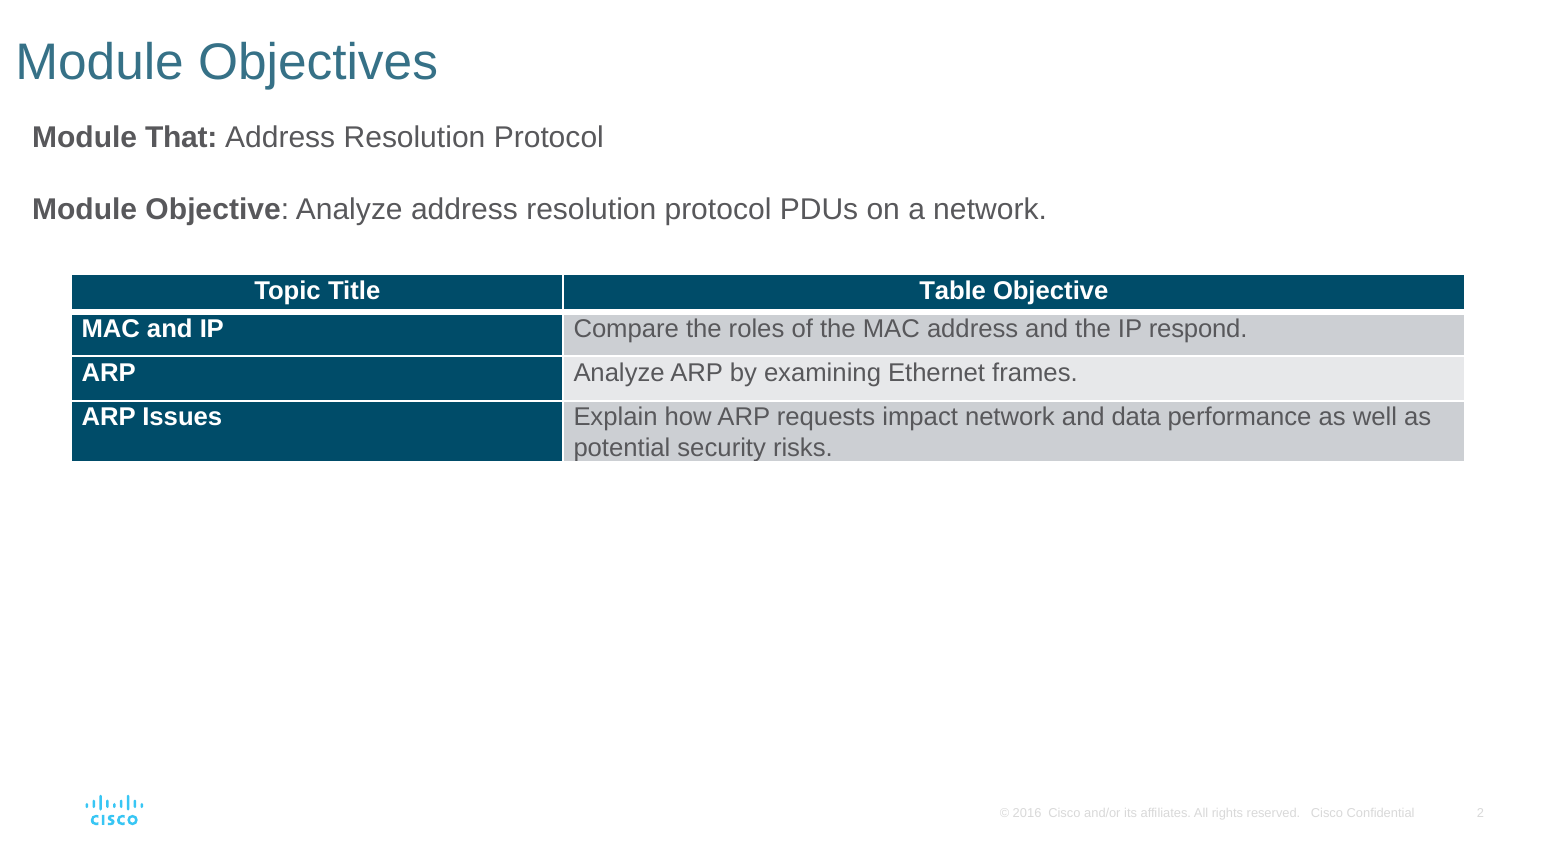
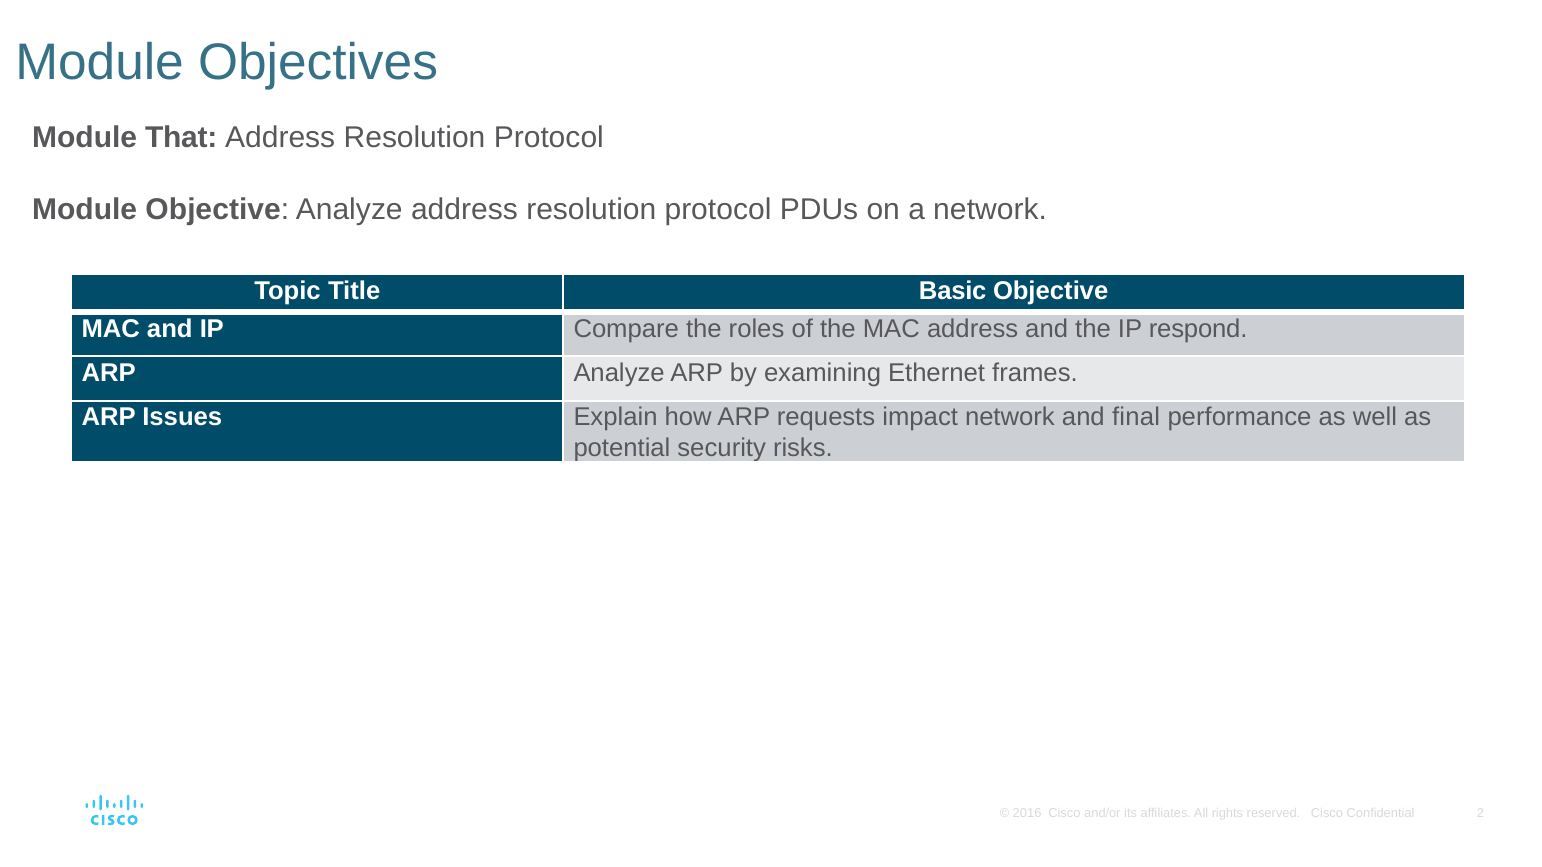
Table: Table -> Basic (953, 291)
data: data -> final (1136, 418)
